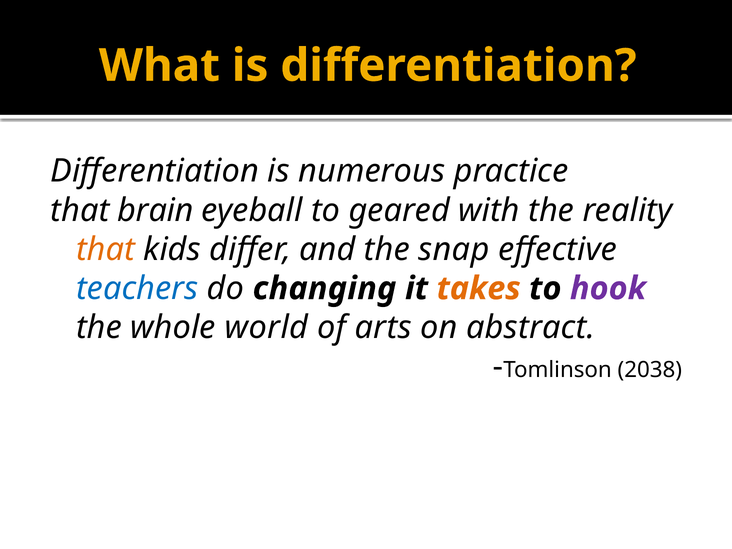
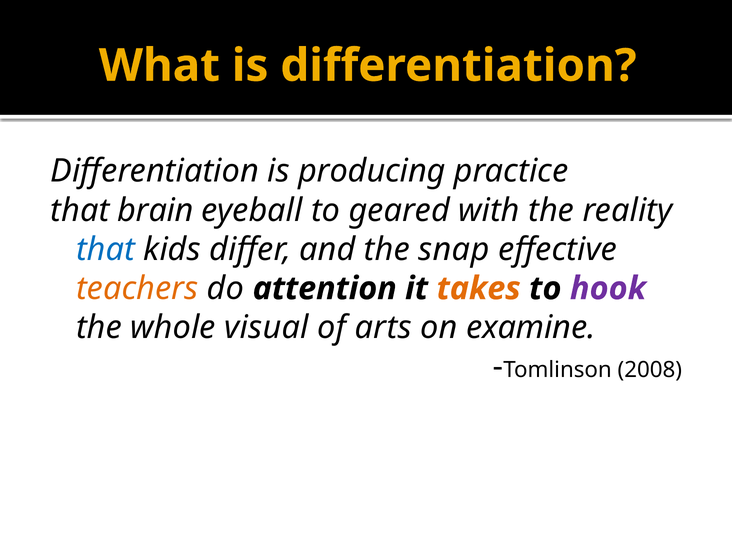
numerous: numerous -> producing (372, 171)
that colour: orange -> blue (106, 249)
teachers colour: blue -> orange (137, 288)
changing: changing -> attention (325, 288)
world: world -> visual (266, 328)
abstract: abstract -> examine (531, 328)
2038: 2038 -> 2008 (650, 370)
